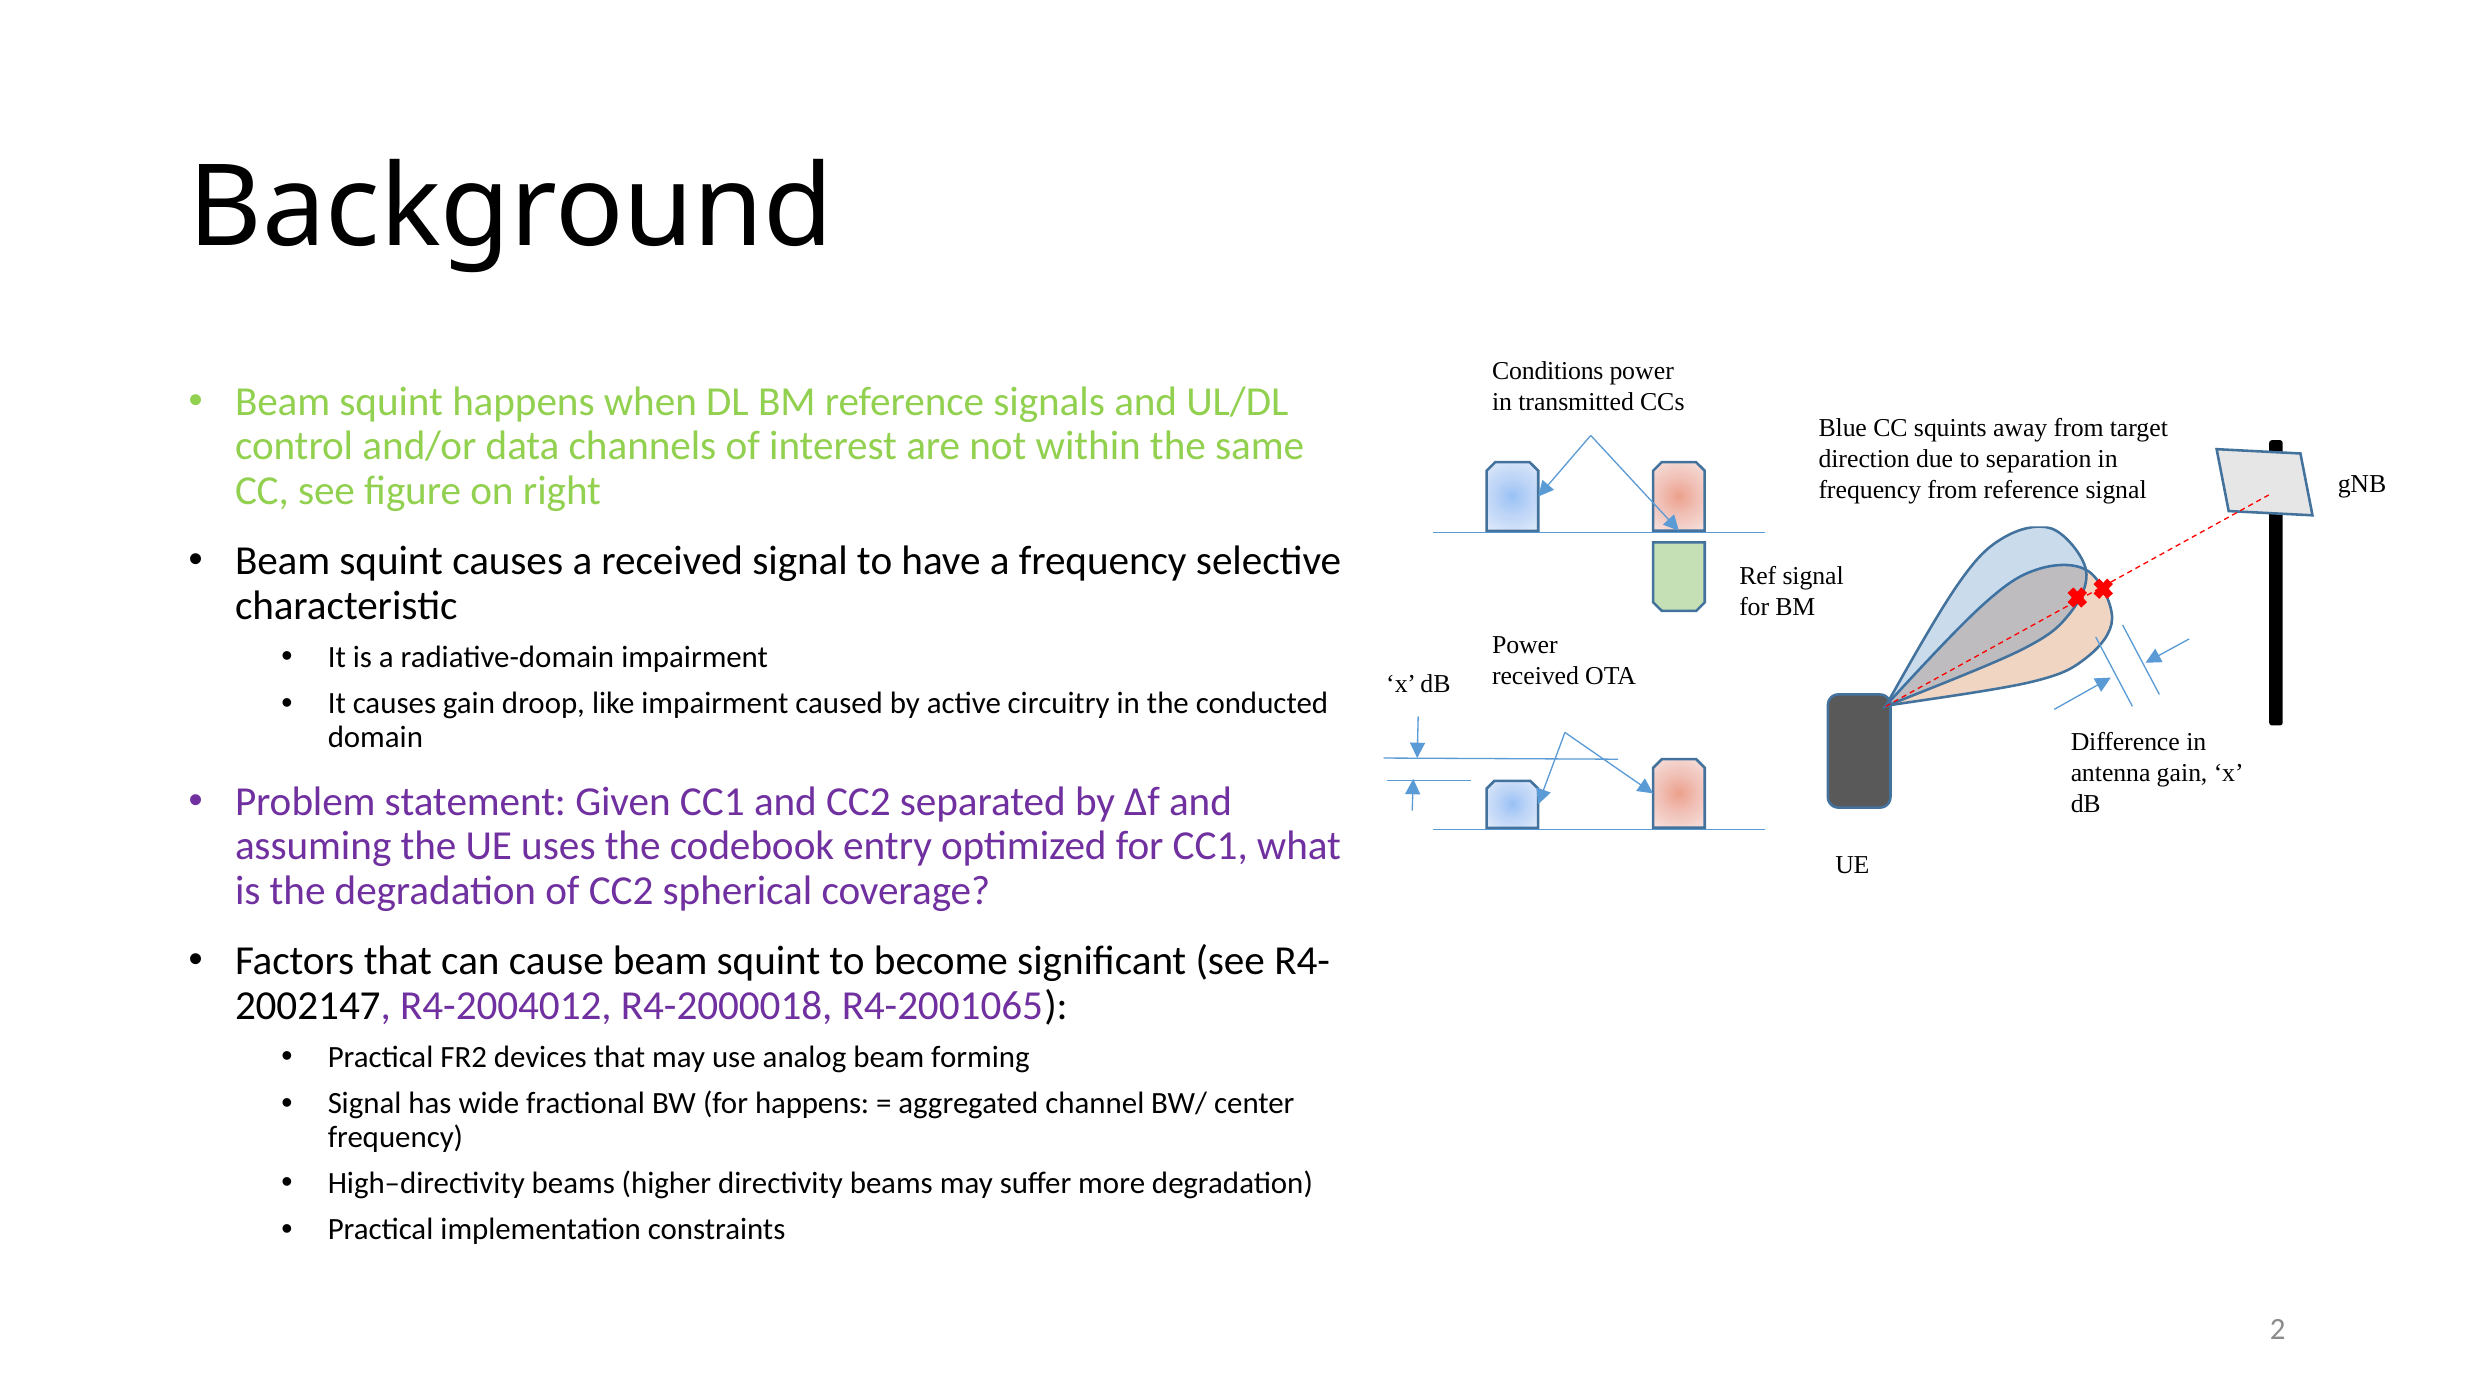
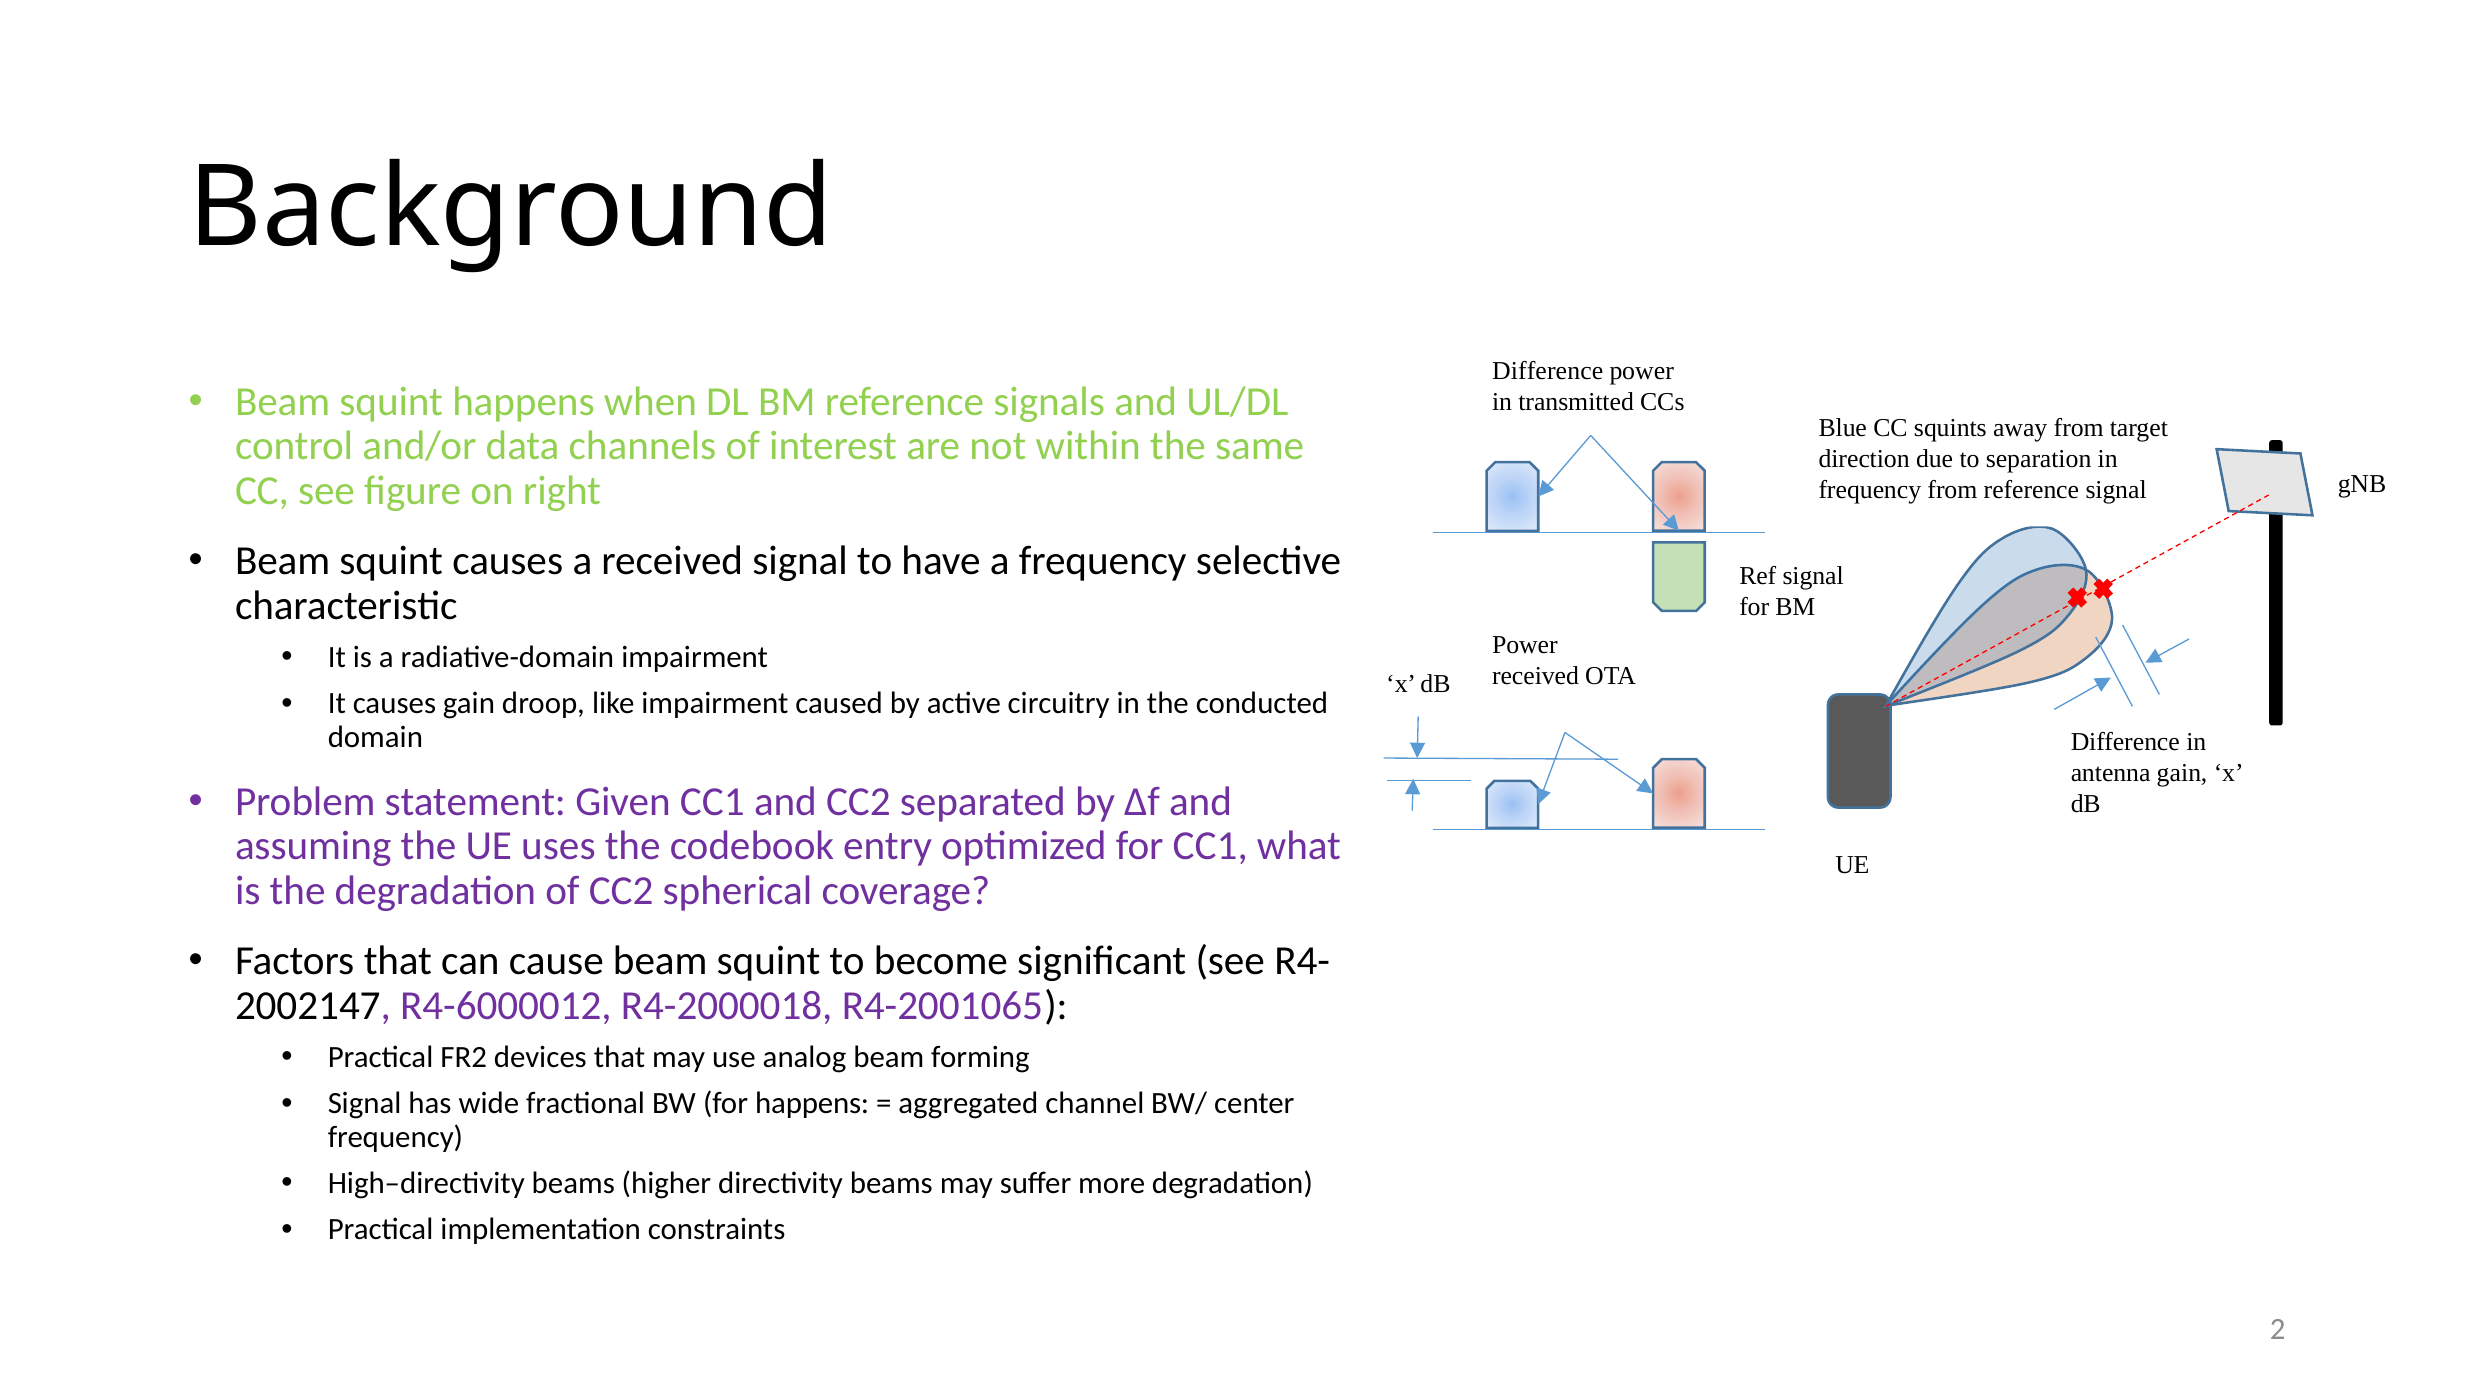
Conditions: Conditions -> Difference (1548, 370)
R4-2004012: R4-2004012 -> R4-6000012 (506, 1005)
